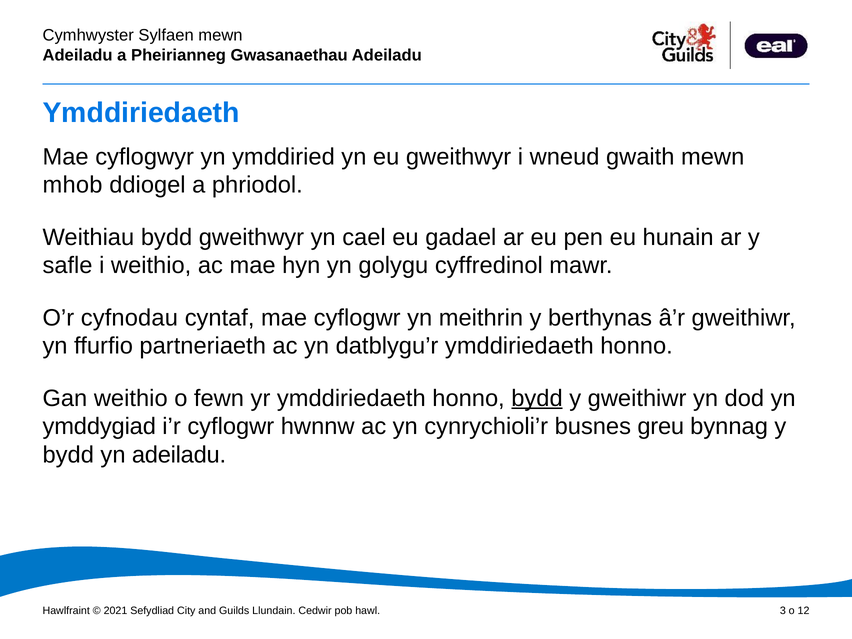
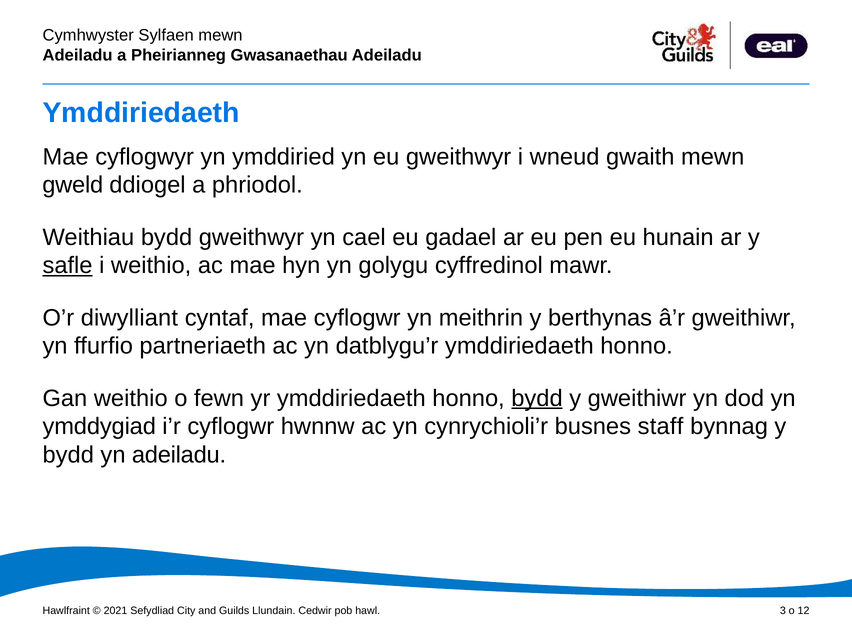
mhob: mhob -> gweld (73, 185)
safle underline: none -> present (68, 266)
cyfnodau: cyfnodau -> diwylliant (129, 318)
greu: greu -> staff (661, 427)
